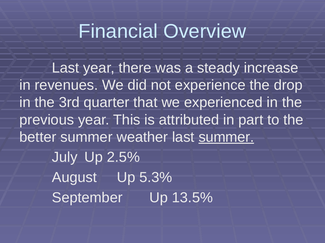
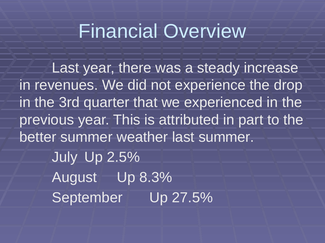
summer underline: present -> none (226, 137)
5.3%: 5.3% -> 8.3% (156, 178)
13.5%: 13.5% -> 27.5% (192, 198)
